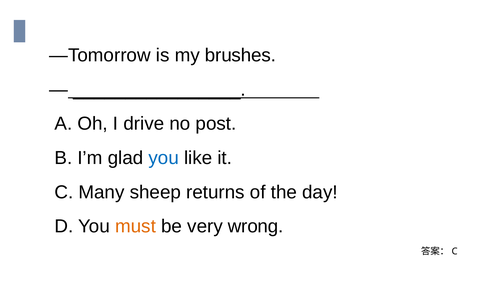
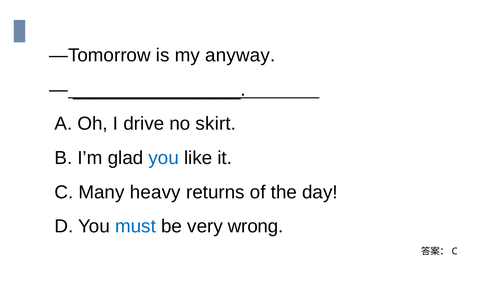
brushes: brushes -> anyway (240, 55)
post: post -> skirt (216, 124)
sheep: sheep -> heavy (155, 192)
must colour: orange -> blue (135, 227)
